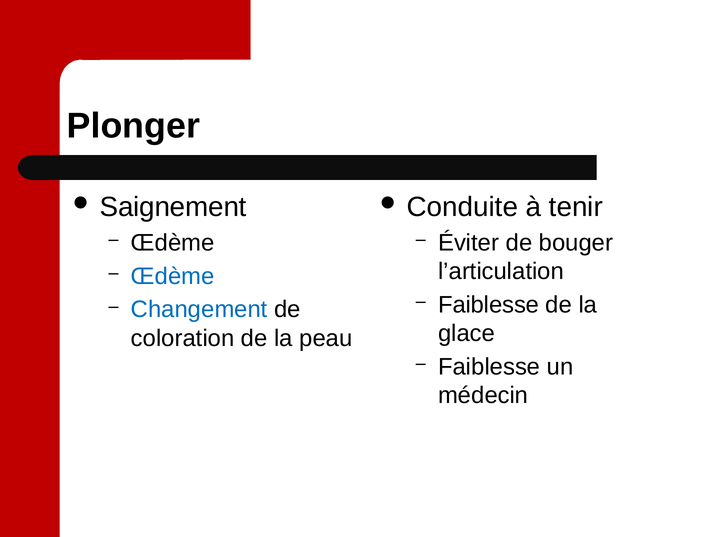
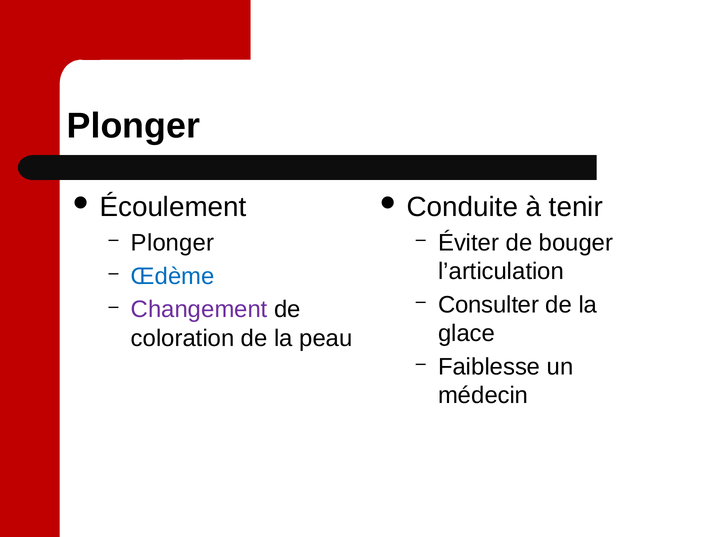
Saignement: Saignement -> Écoulement (173, 207)
Œdème: Œdème -> Plonger (173, 243)
Faiblesse: Faiblesse -> Consulter (489, 305)
Changement colour: blue -> purple (199, 310)
